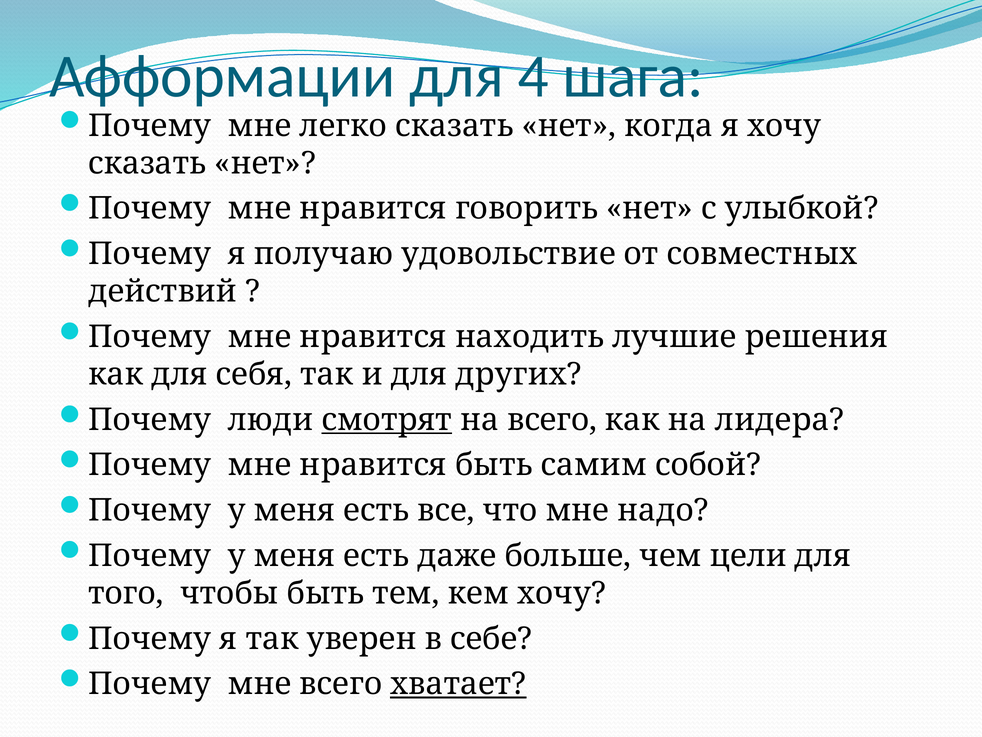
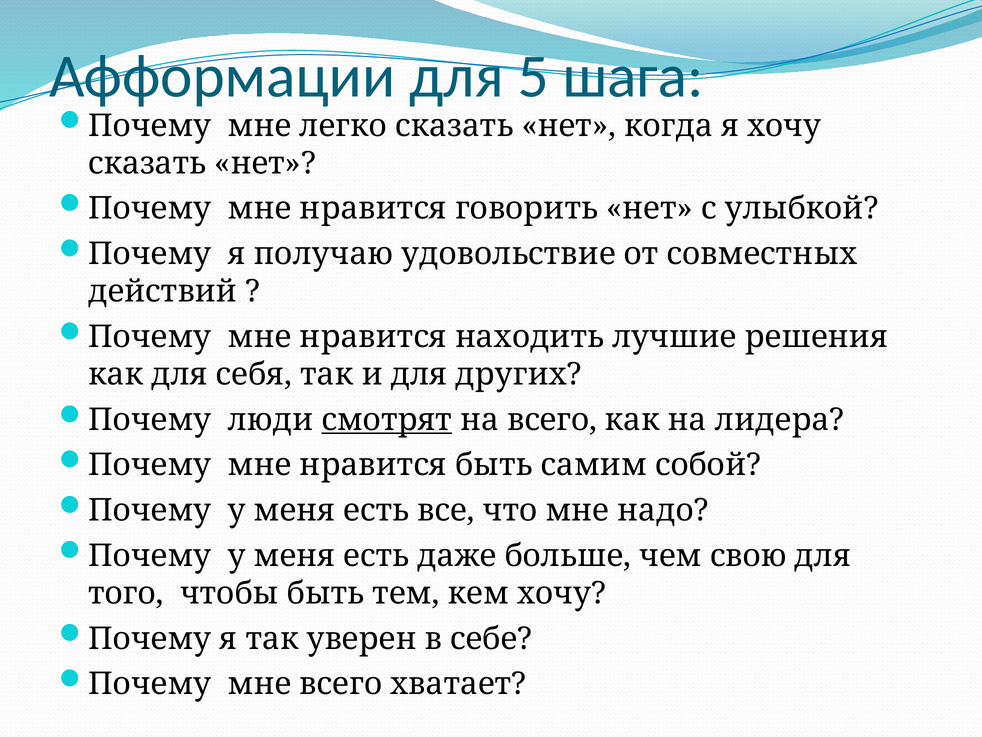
4: 4 -> 5 (533, 77)
цели: цели -> свою (748, 555)
хватает underline: present -> none (458, 684)
